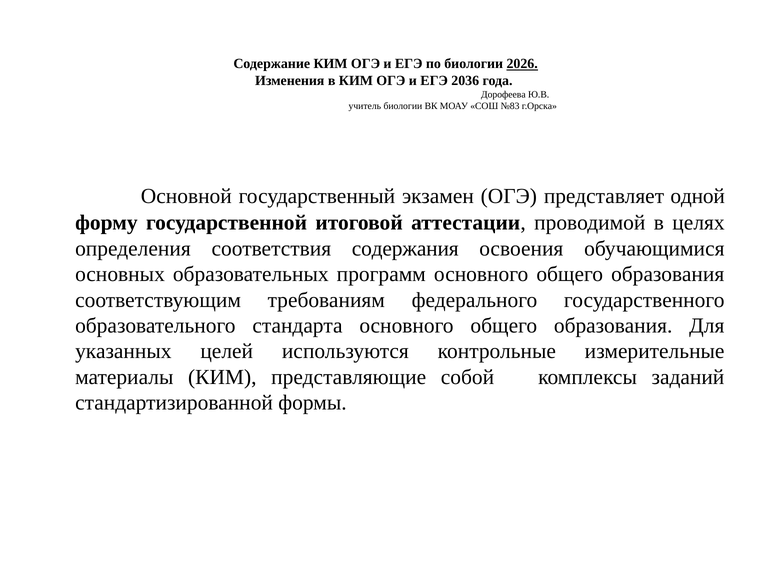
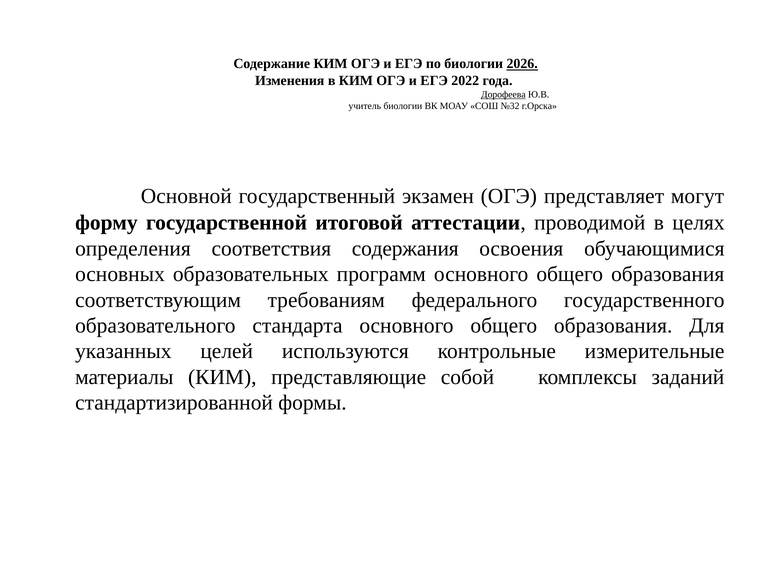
2036: 2036 -> 2022 (465, 81)
Дорофеева underline: none -> present (503, 94)
№83: №83 -> №32 (510, 106)
одной: одной -> могут (698, 196)
